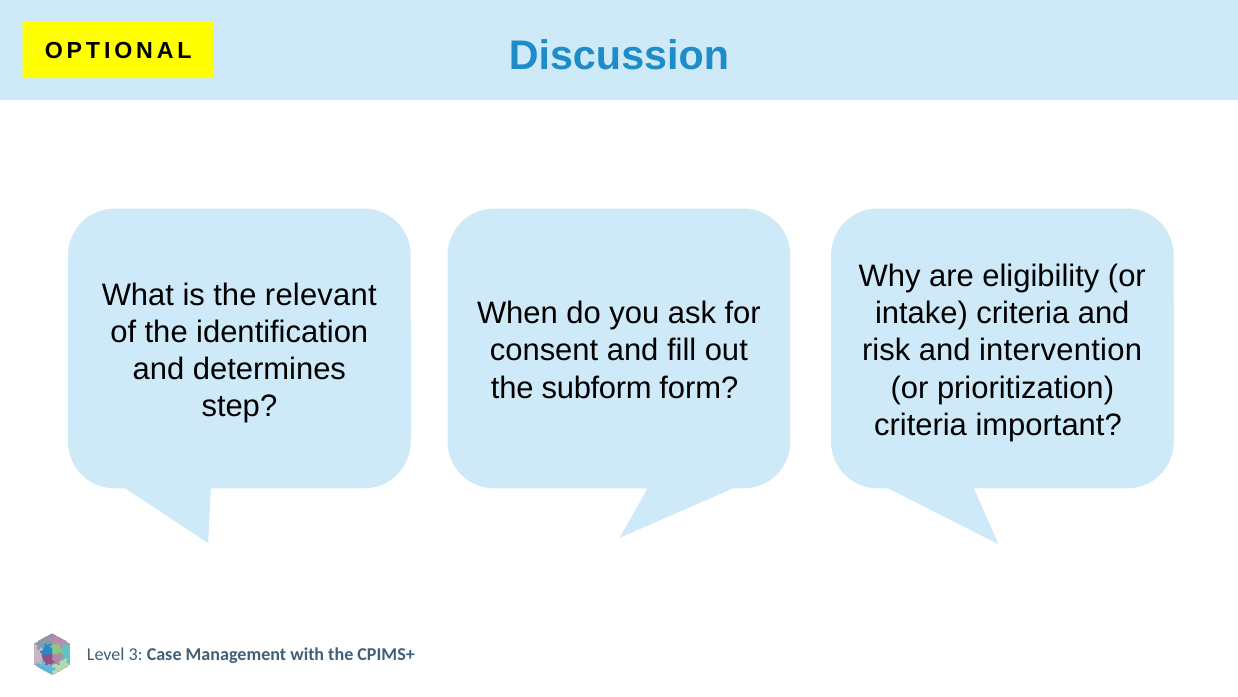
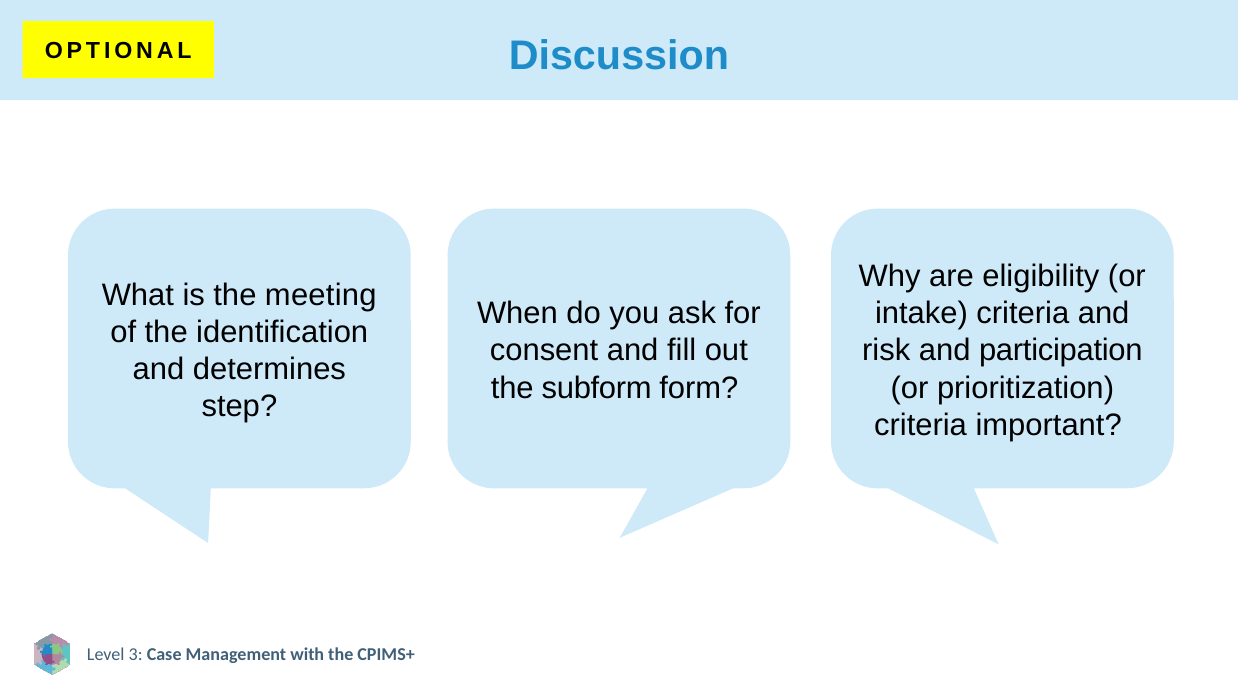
relevant: relevant -> meeting (321, 295)
intervention: intervention -> participation (1061, 350)
